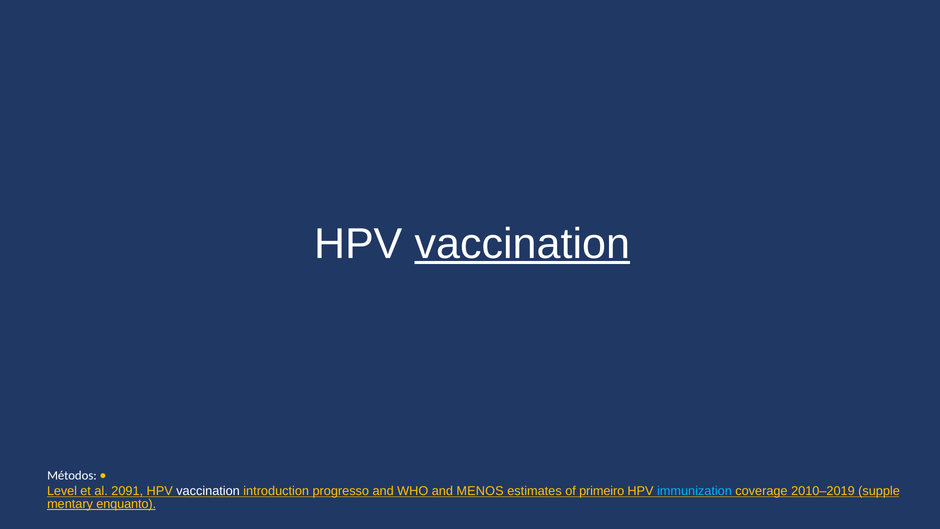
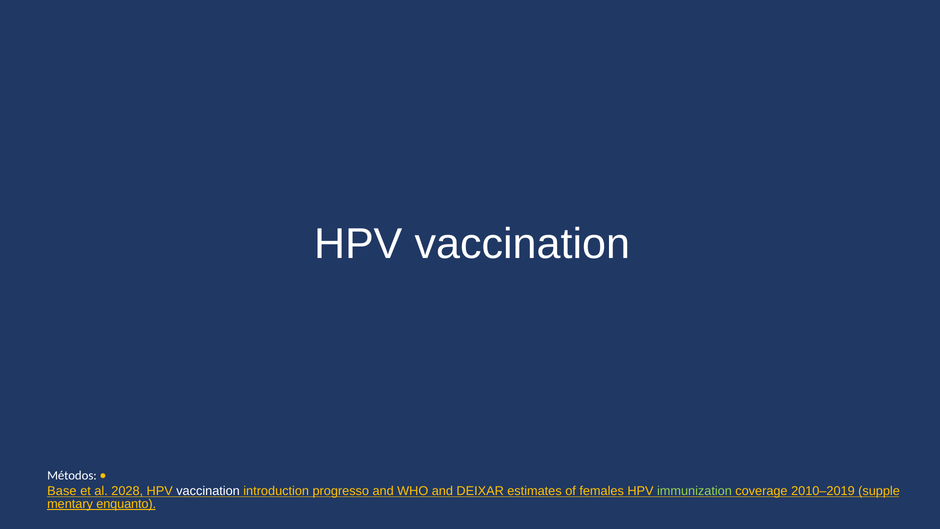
vaccination underline: present -> none (522, 244)
Level: Level -> Base (62, 491)
2091: 2091 -> 2028 (127, 491)
MENOS: MENOS -> DEIXAR (480, 491)
primeiro: primeiro -> females (602, 491)
immunization colour: light blue -> light green (694, 491)
